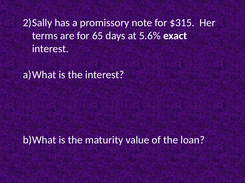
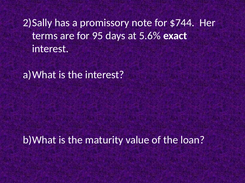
$315: $315 -> $744 (182, 23)
65: 65 -> 95 (98, 36)
